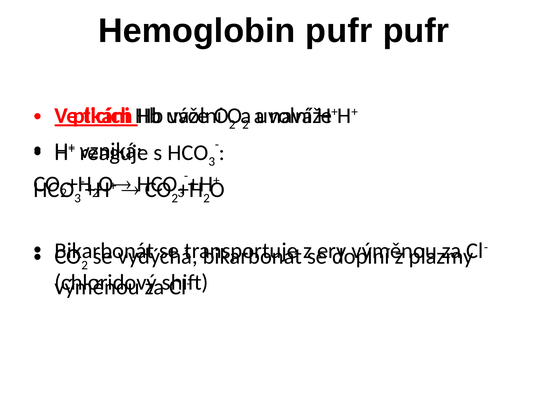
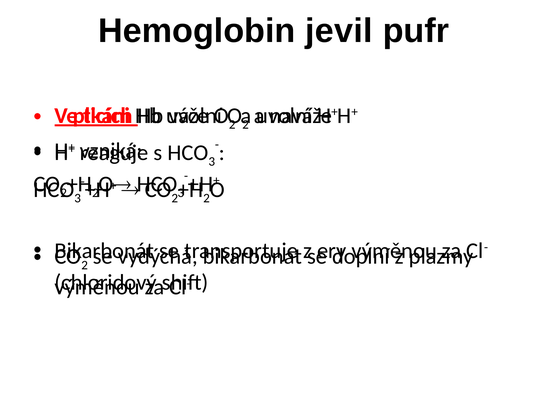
Hemoglobin pufr: pufr -> jevil (339, 31)
